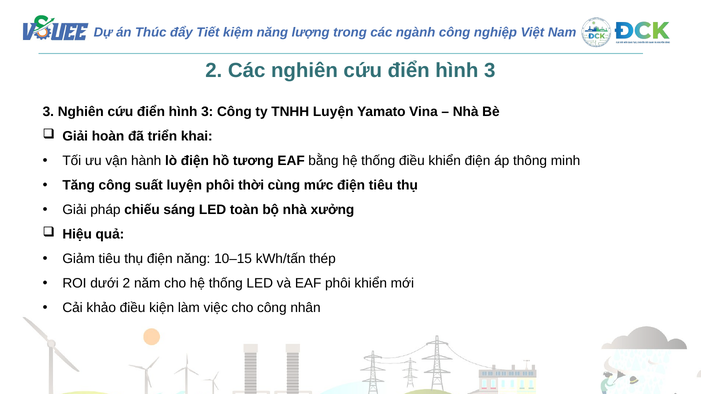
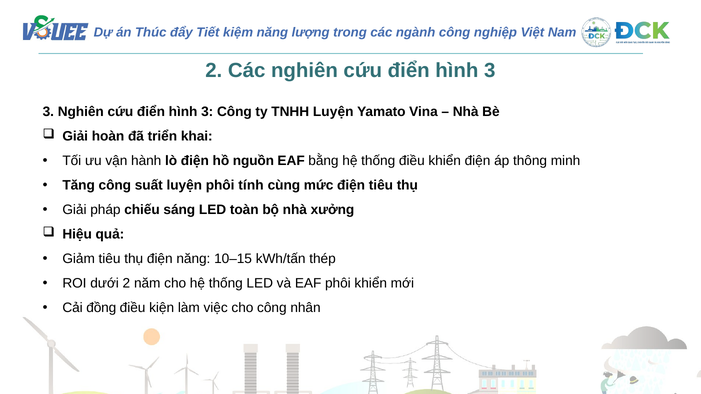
tương: tương -> nguồn (253, 161)
thời: thời -> tính (251, 185)
khảo: khảo -> đồng (101, 308)
